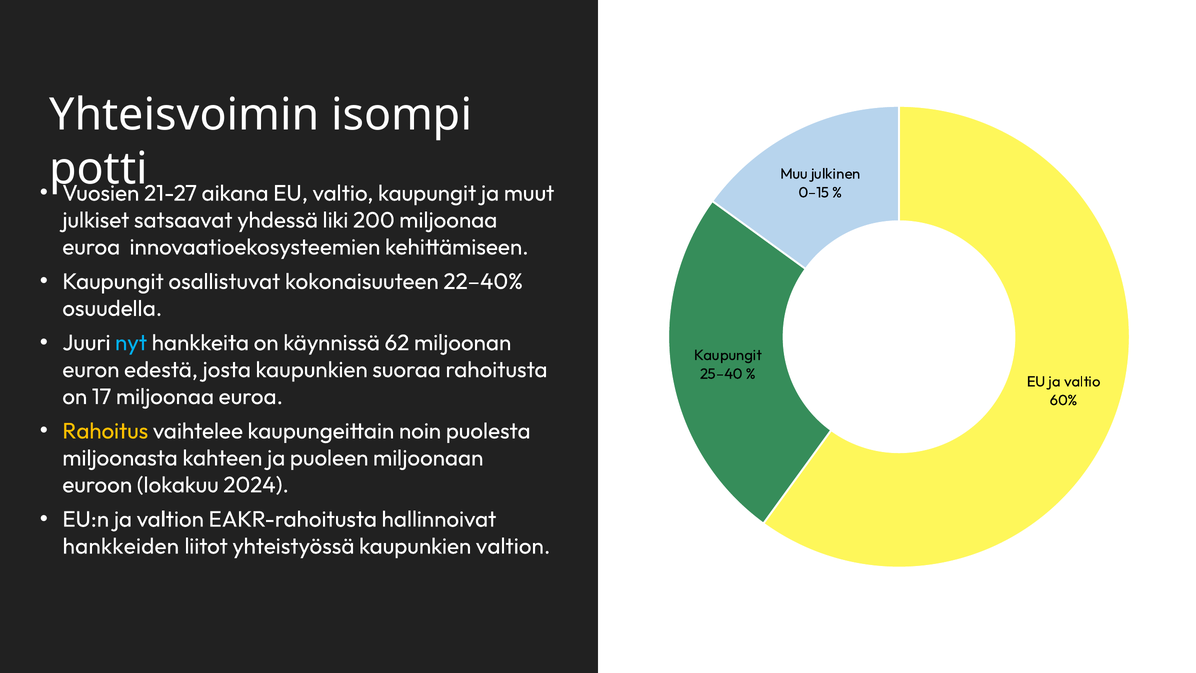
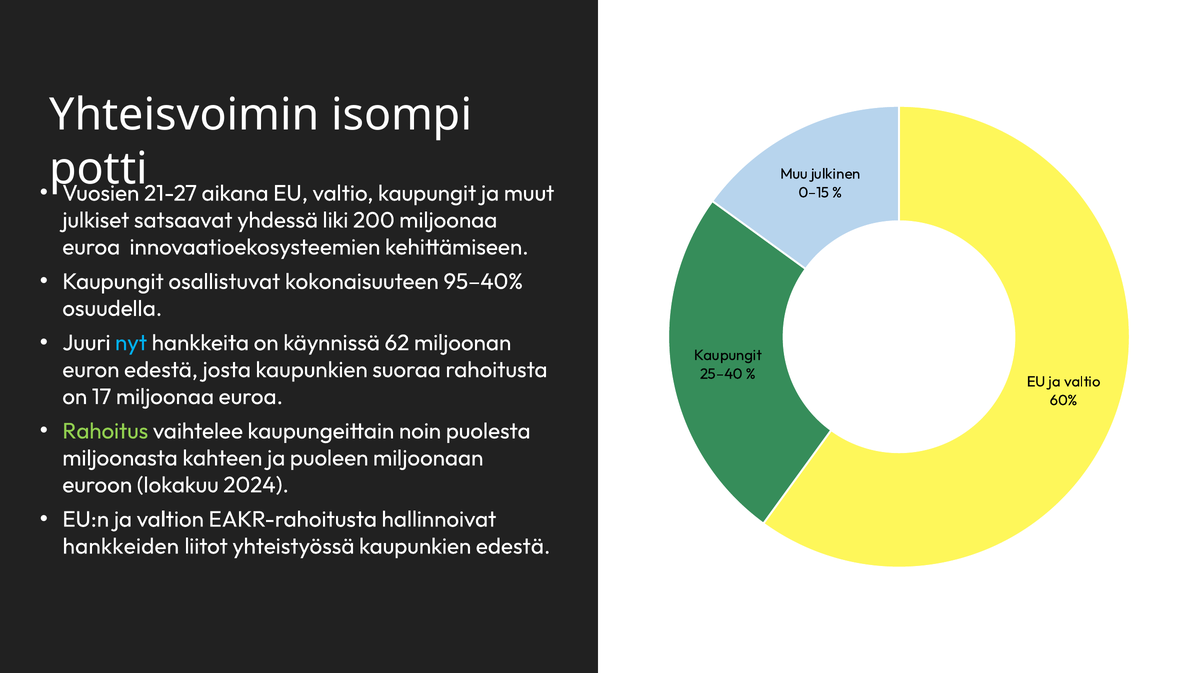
22–40%: 22–40% -> 95–40% (483, 281)
Rahoitus colour: yellow -> light green (105, 431)
kaupunkien valtion: valtion -> edestä (513, 546)
